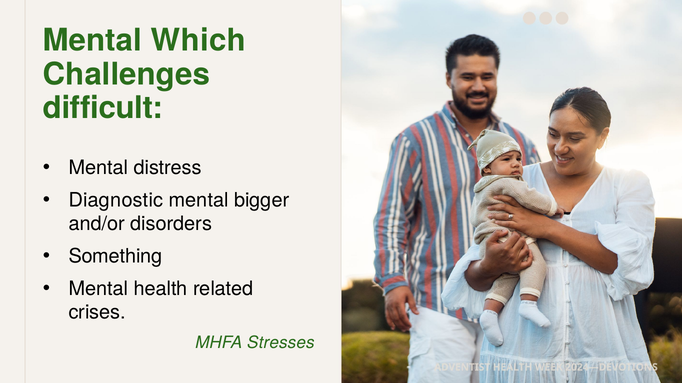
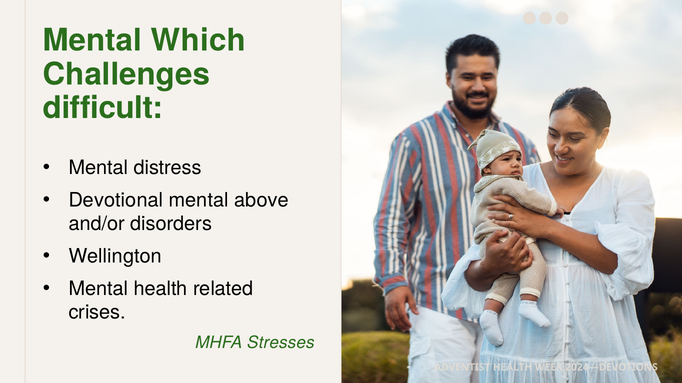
Diagnostic: Diagnostic -> Devotional (116, 200)
bigger: bigger -> above (261, 200)
Something: Something -> Wellington (115, 257)
